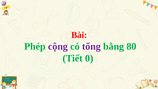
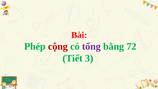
cộng colour: purple -> red (58, 46)
80: 80 -> 72 (131, 46)
0: 0 -> 3 (89, 58)
